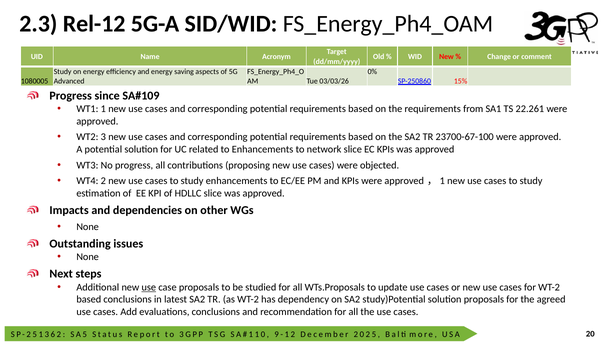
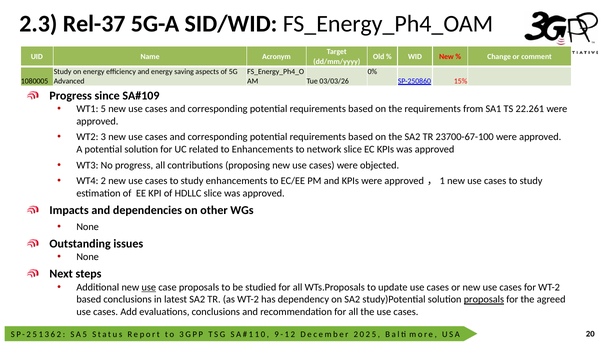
Rel-12: Rel-12 -> Rel-37 (94, 24)
1: 1 -> 5 (103, 109)
proposals underline: none -> present (484, 299)
